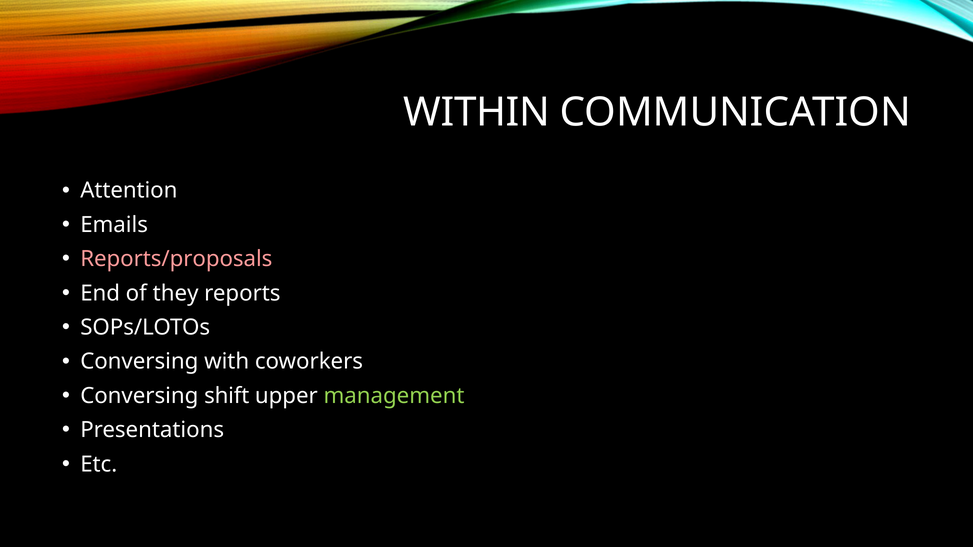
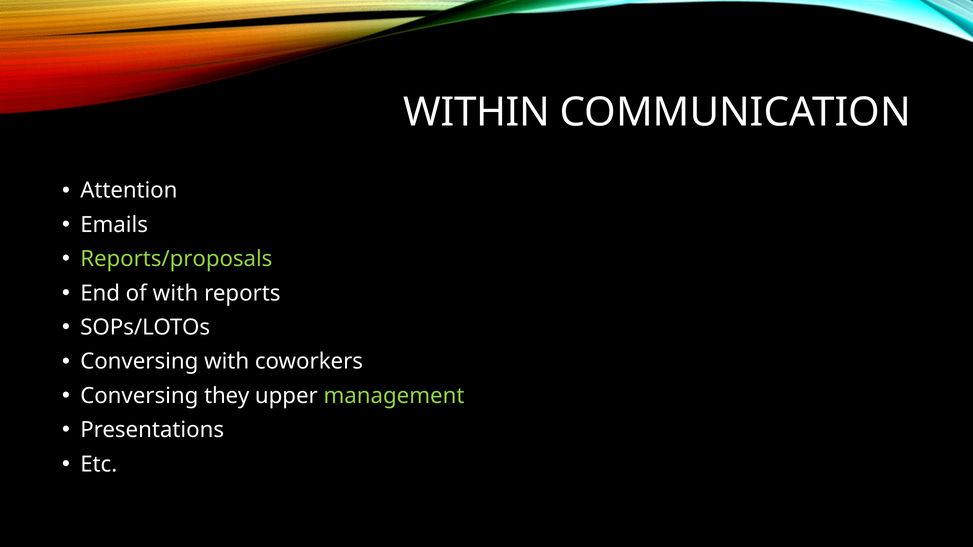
Reports/proposals colour: pink -> light green (176, 259)
of they: they -> with (176, 293)
shift: shift -> they (227, 396)
